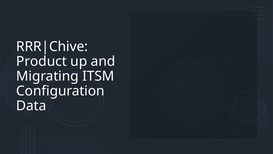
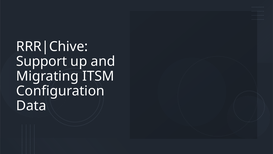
Product: Product -> Support (42, 61)
